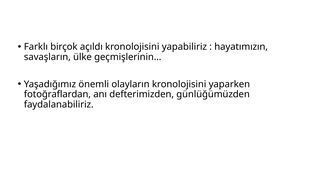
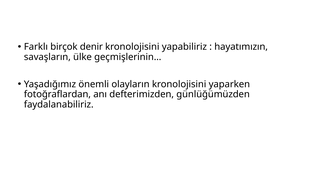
açıldı: açıldı -> denir (91, 47)
